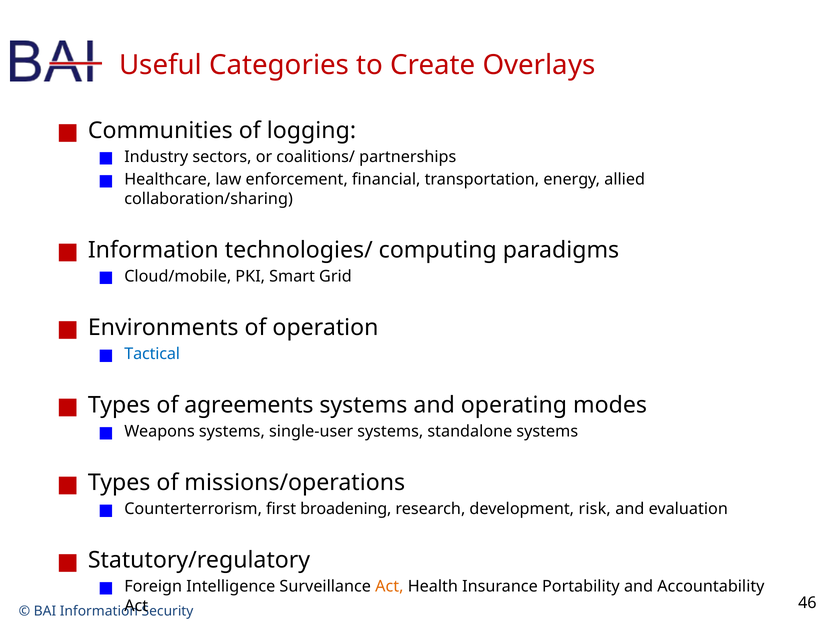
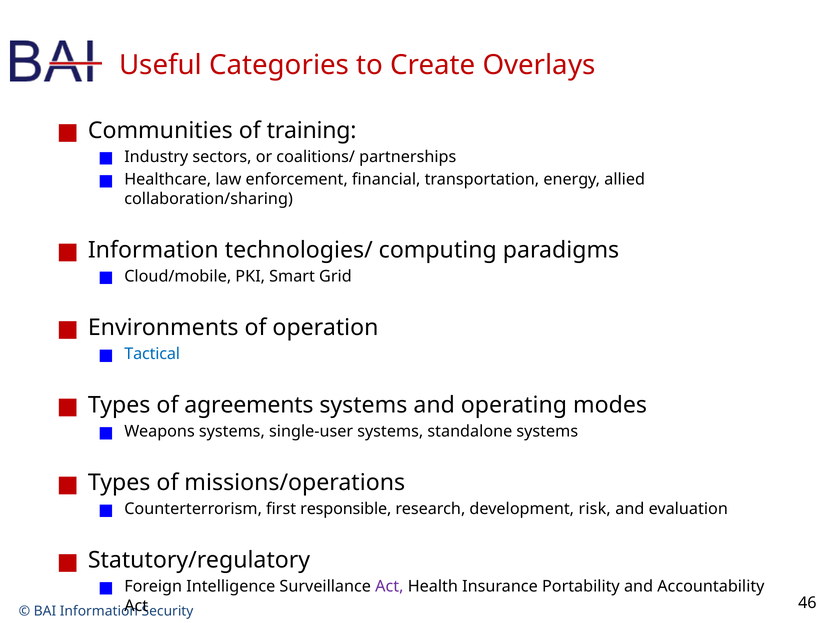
logging: logging -> training (312, 130)
broadening: broadening -> responsible (346, 509)
Act colour: orange -> purple (389, 587)
